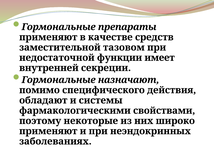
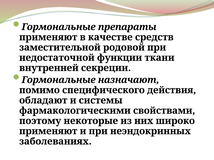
тазовом: тазовом -> родовой (124, 48)
имеет: имеет -> ткани (160, 58)
